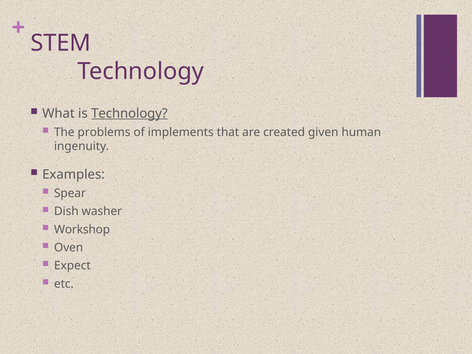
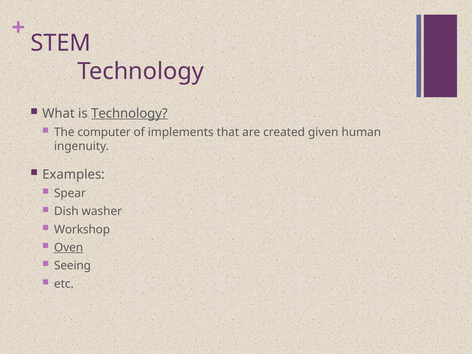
problems: problems -> computer (104, 132)
Oven underline: none -> present (69, 248)
Expect: Expect -> Seeing (72, 266)
